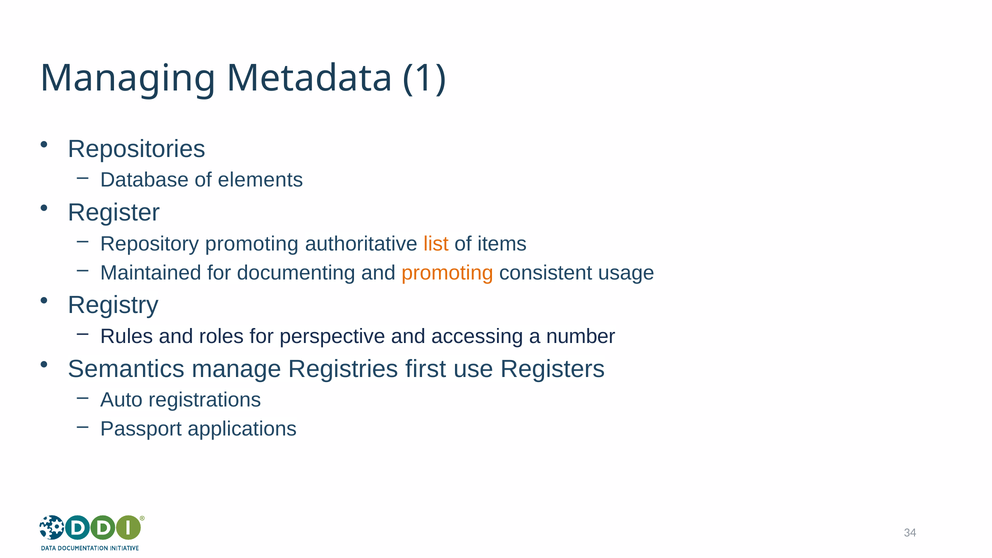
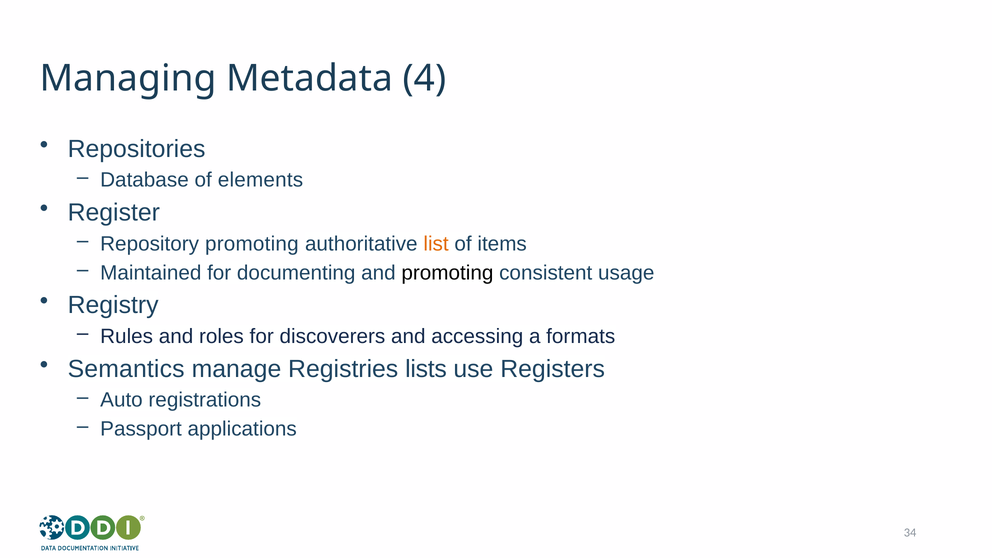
1: 1 -> 4 (425, 78)
promoting colour: orange -> black (447, 273)
perspective: perspective -> discoverers (332, 336)
number: number -> formats (581, 336)
first: first -> lists (426, 369)
